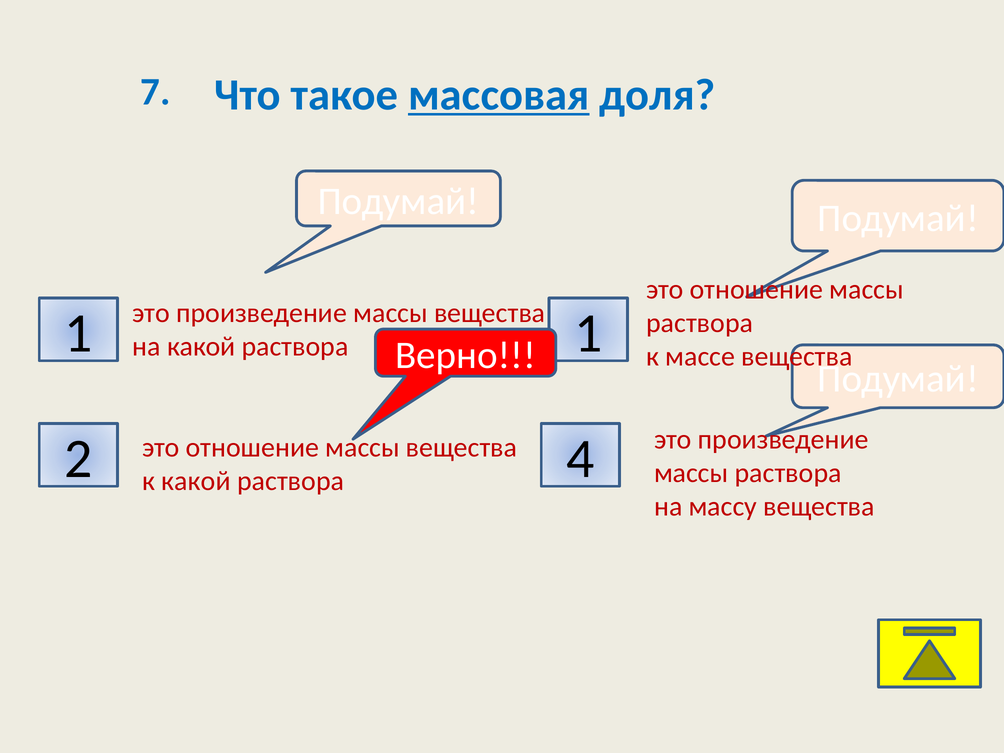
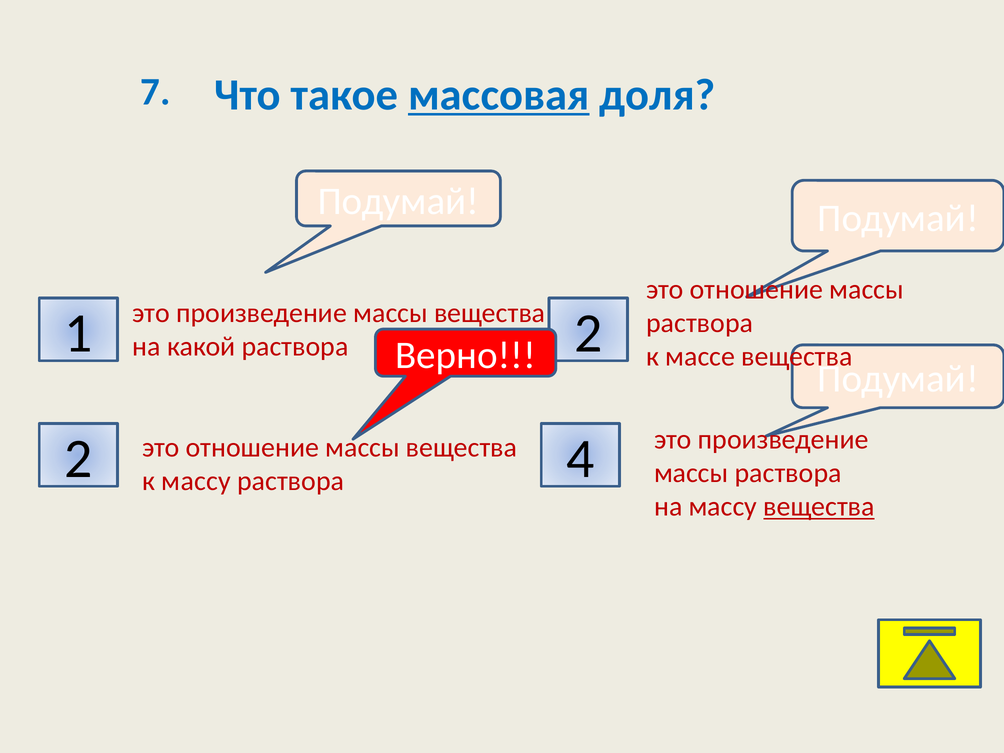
1 1: 1 -> 2 (588, 333)
к какой: какой -> массу (196, 481)
вещества underline: none -> present (819, 507)
